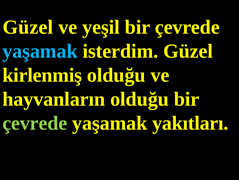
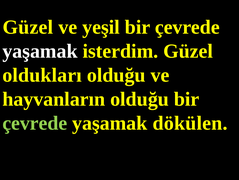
yaşamak colour: light blue -> white (40, 51)
kirlenmiş: kirlenmiş -> oldukları (42, 75)
yakıtları: yakıtları -> dökülen (190, 123)
